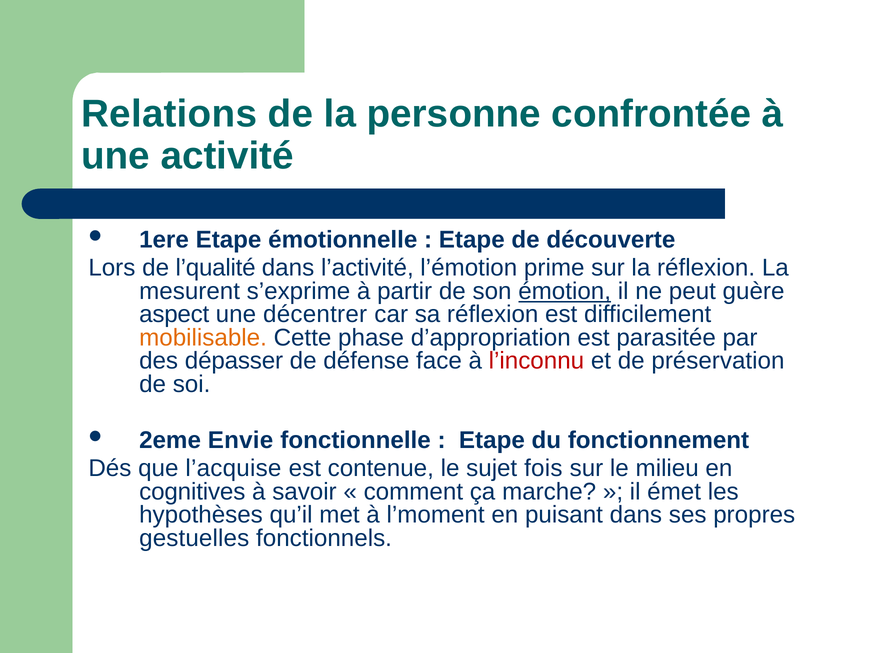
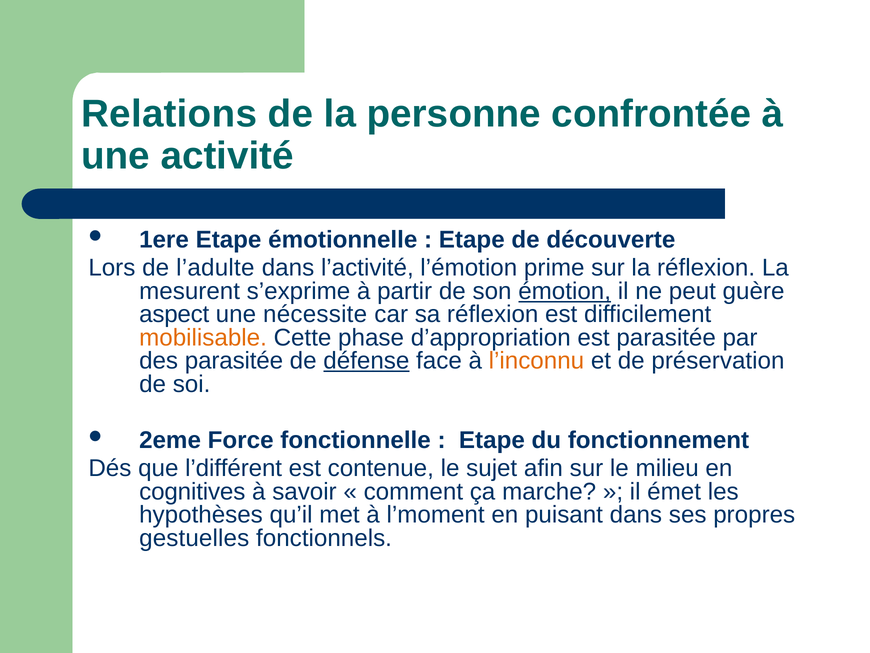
l’qualité: l’qualité -> l’adulte (215, 268)
décentrer: décentrer -> nécessite (315, 314)
des dépasser: dépasser -> parasitée (234, 361)
défense underline: none -> present (366, 361)
l’inconnu colour: red -> orange (536, 361)
Envie: Envie -> Force (241, 440)
l’acquise: l’acquise -> l’différent (234, 468)
fois: fois -> afin (543, 468)
